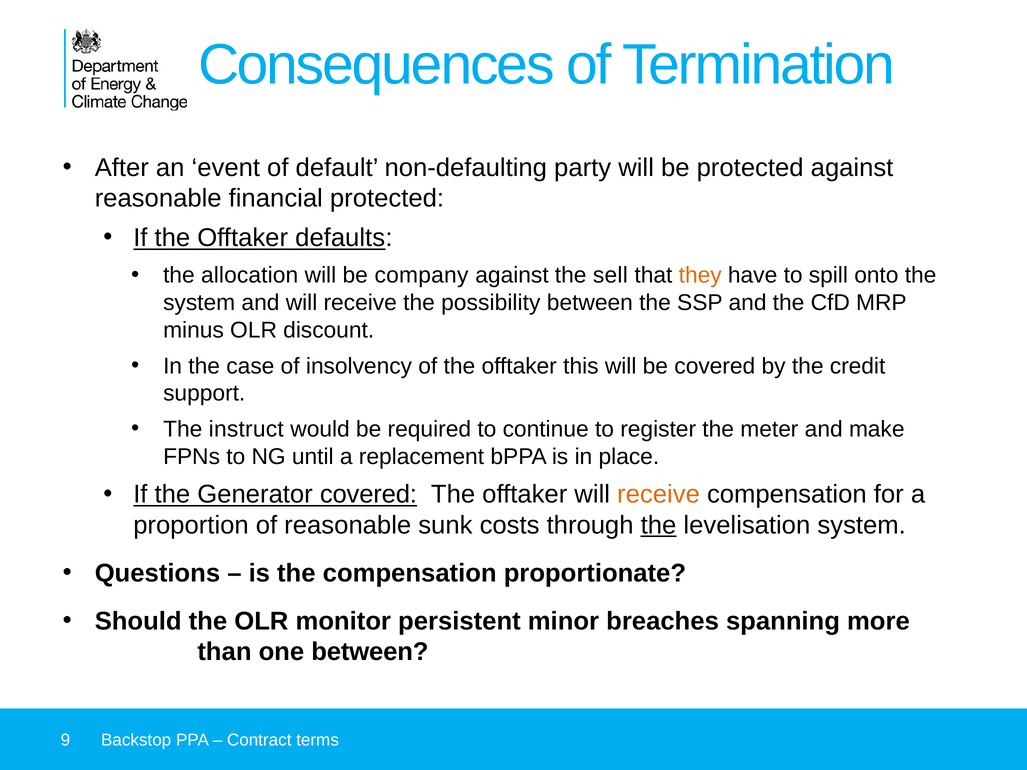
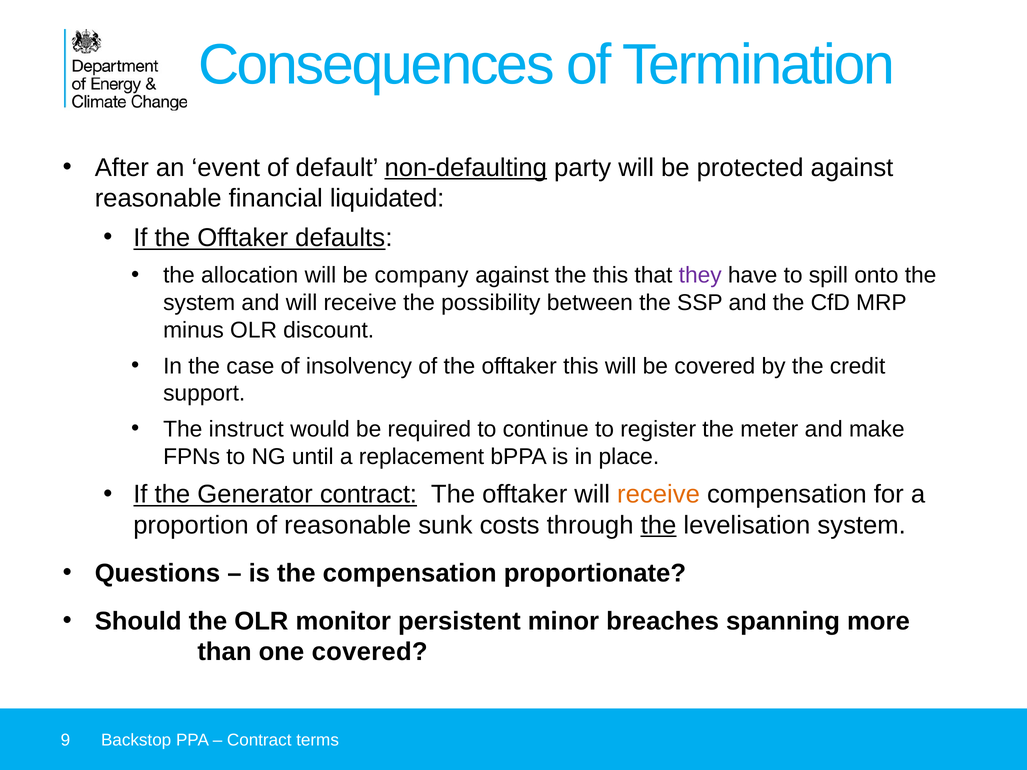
non-defaulting underline: none -> present (466, 168)
financial protected: protected -> liquidated (387, 199)
the sell: sell -> this (611, 275)
they colour: orange -> purple (700, 275)
Generator covered: covered -> contract (368, 495)
one between: between -> covered (370, 652)
